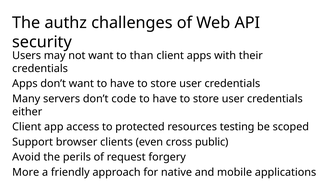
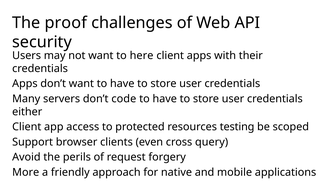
authz: authz -> proof (66, 23)
than: than -> here (142, 56)
public: public -> query (212, 142)
